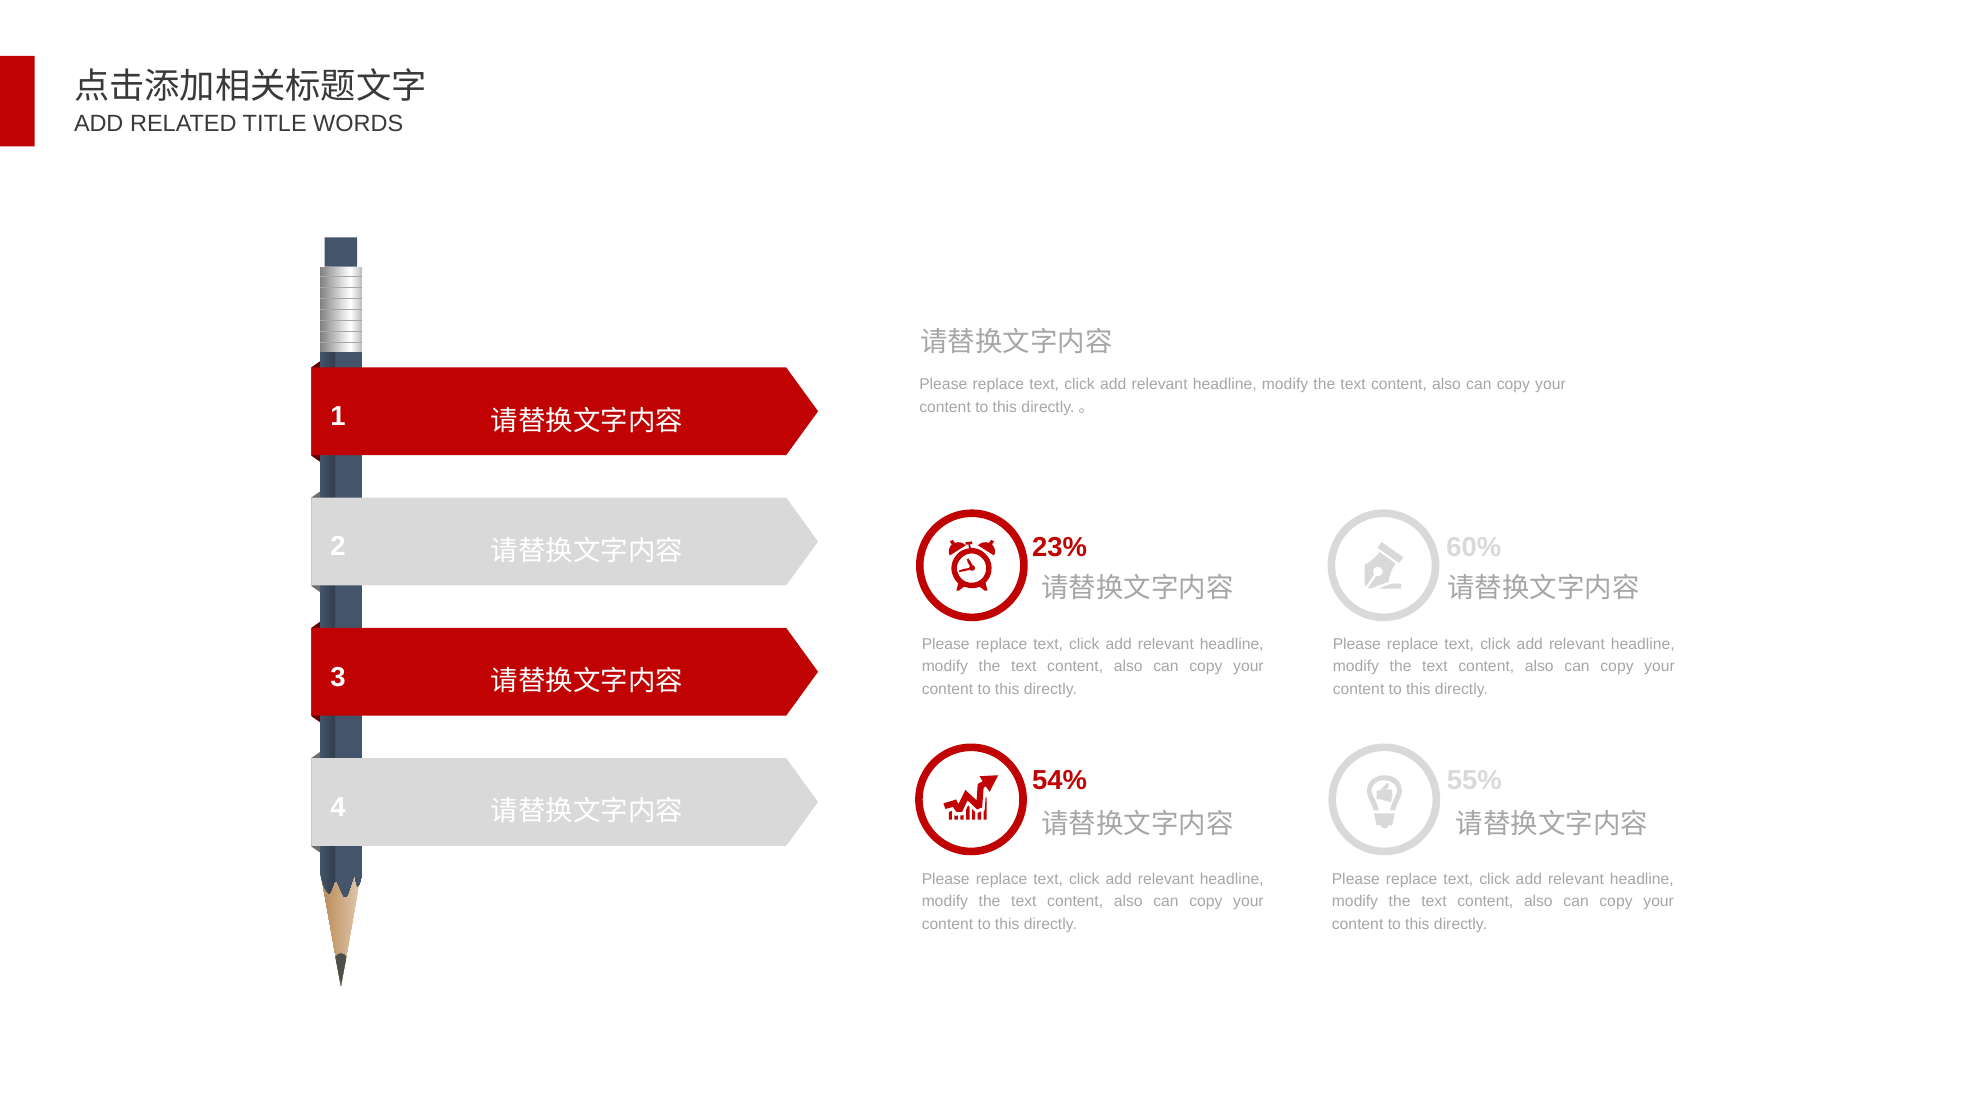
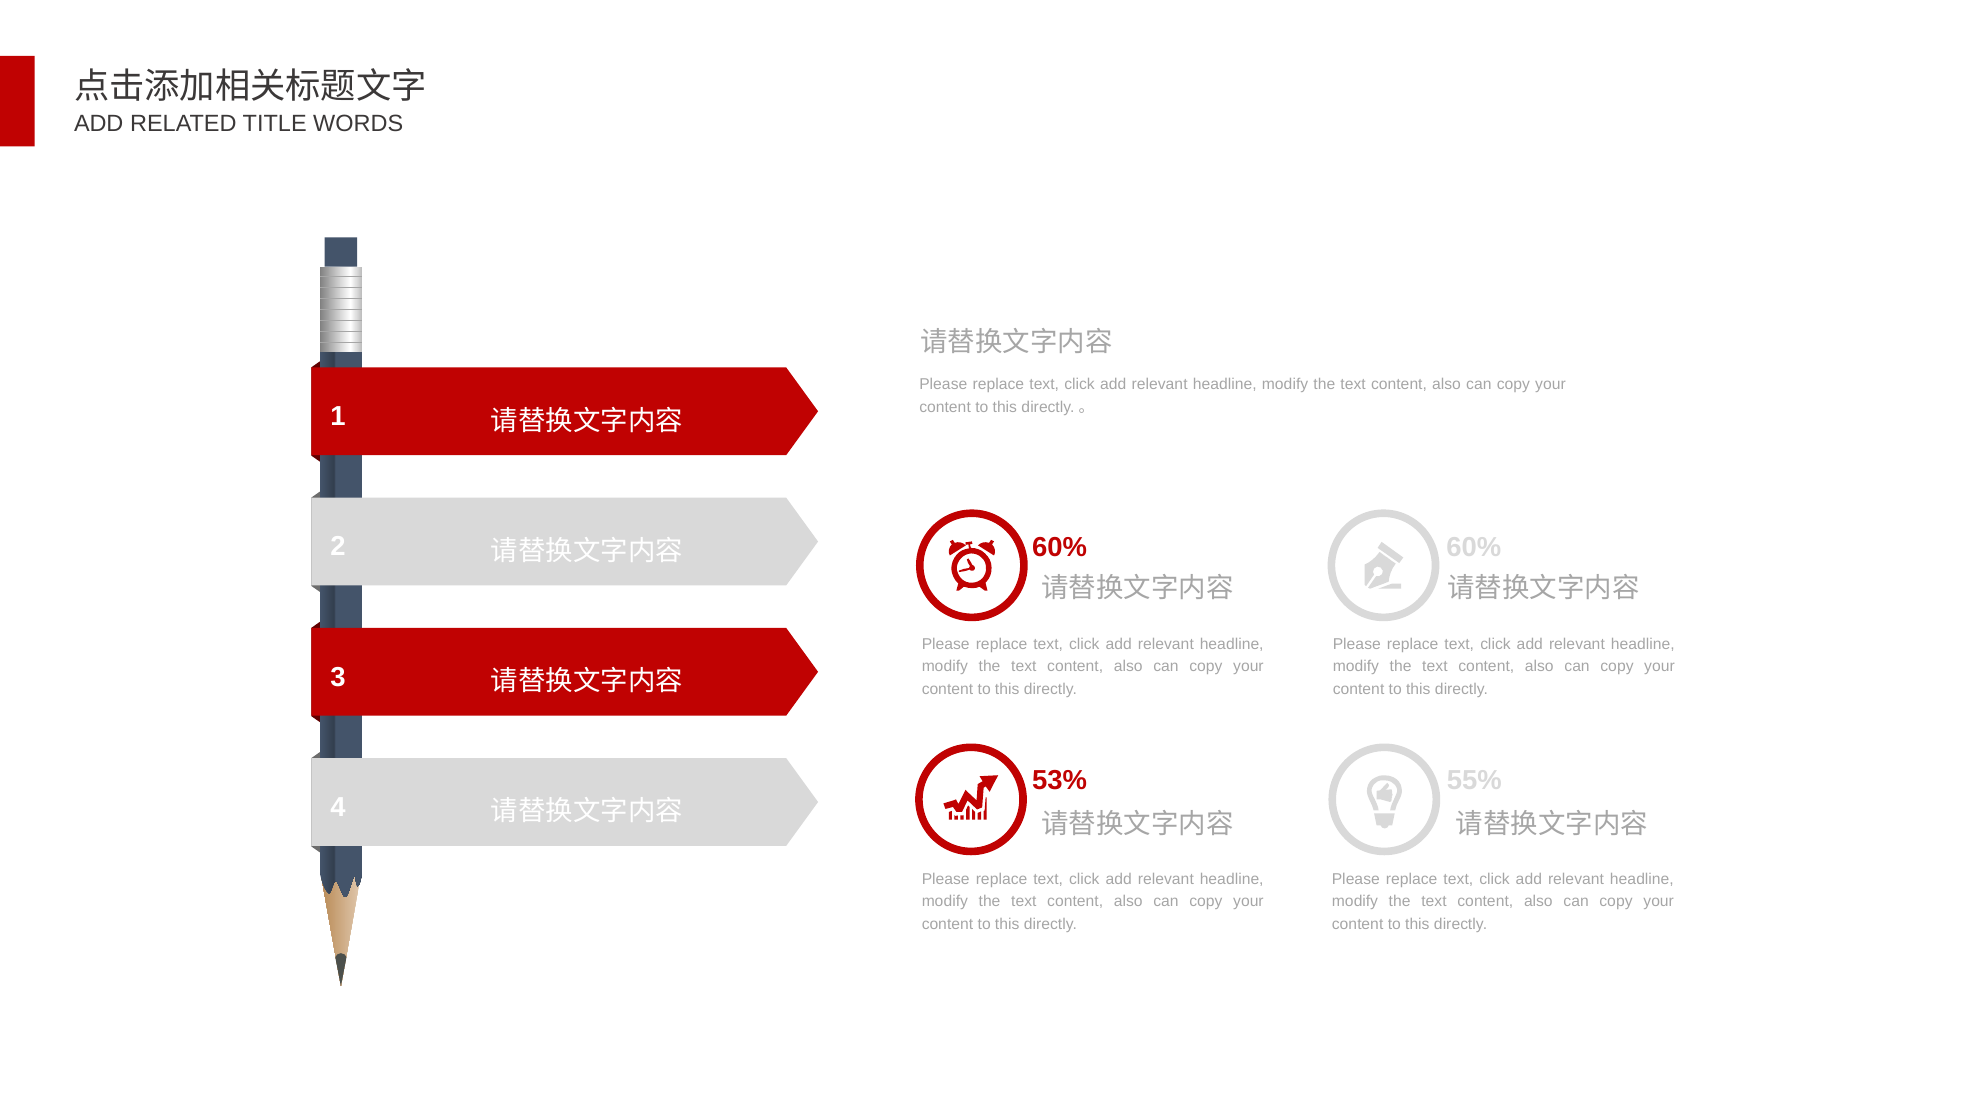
23%: 23% -> 60% (1060, 547)
54%: 54% -> 53% (1060, 780)
